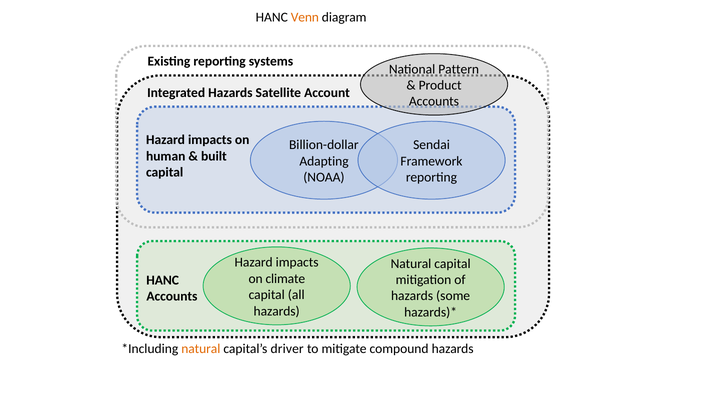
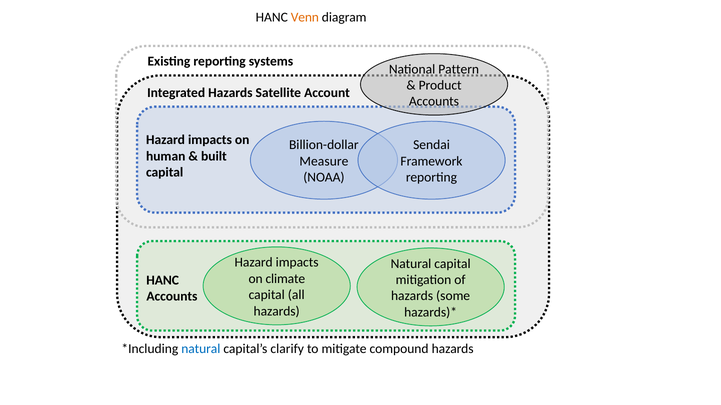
Adapting: Adapting -> Measure (324, 161)
natural colour: orange -> blue (201, 349)
driver: driver -> clarify (287, 349)
